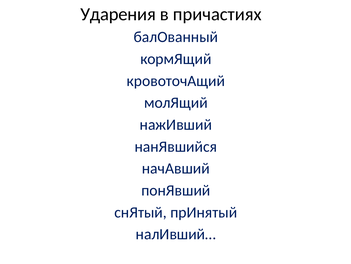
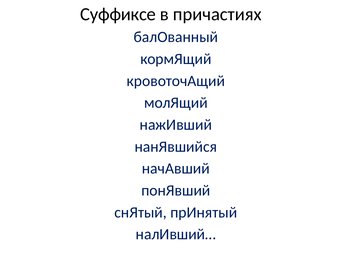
Ударения: Ударения -> Суффиксе (118, 14)
